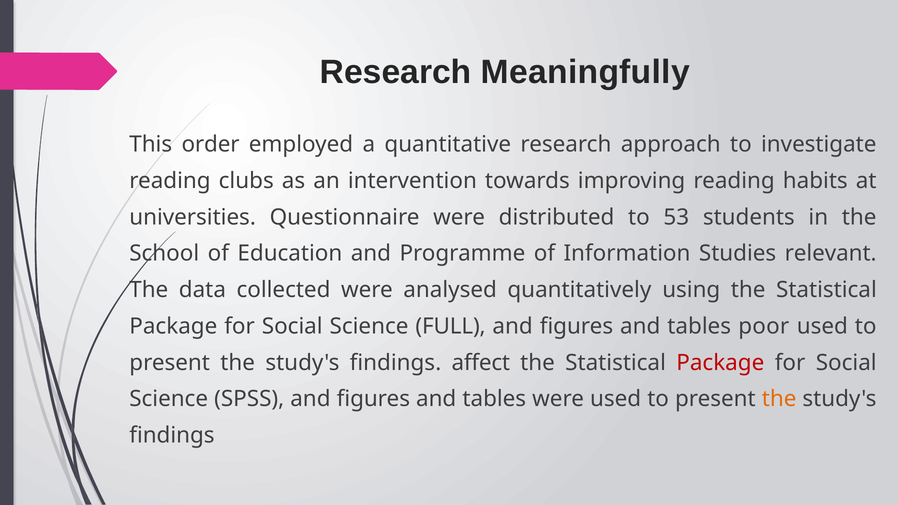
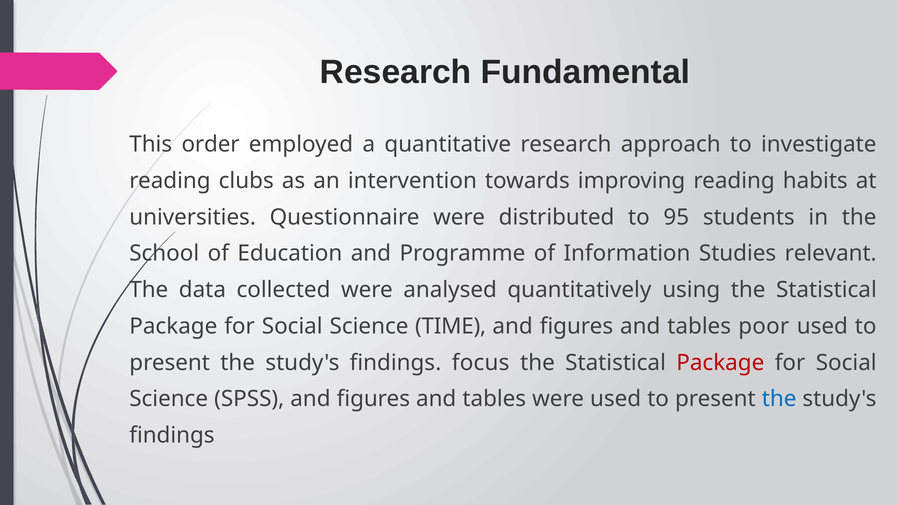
Meaningfully: Meaningfully -> Fundamental (585, 72)
53: 53 -> 95 (676, 217)
FULL: FULL -> TIME (451, 326)
affect: affect -> focus (481, 363)
the colour: orange -> blue (779, 399)
